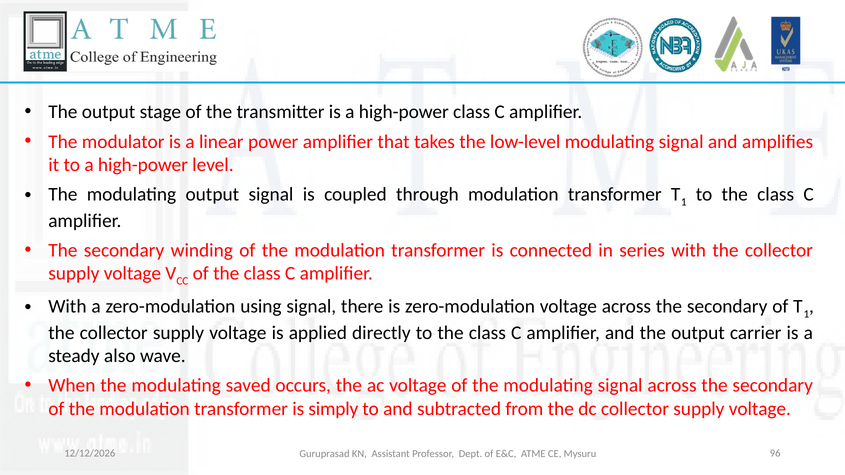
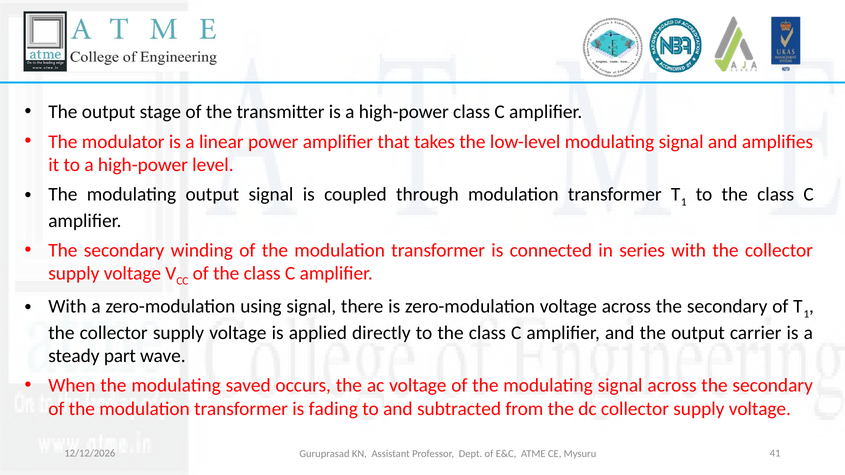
also: also -> part (120, 356)
simply: simply -> fading (333, 409)
96: 96 -> 41 (775, 454)
